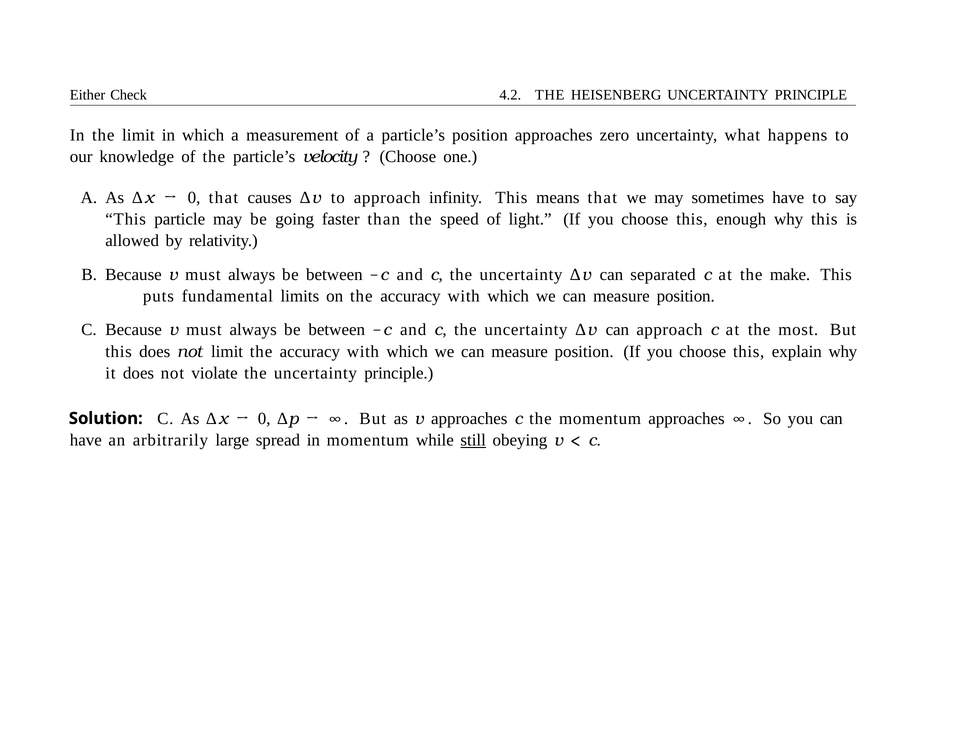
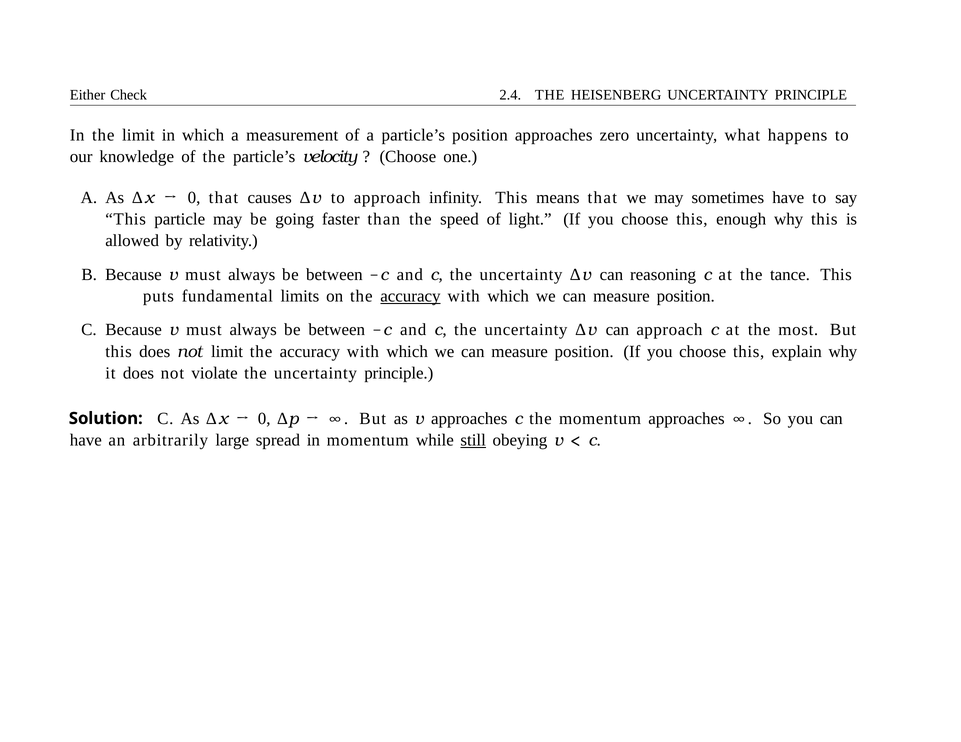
4.2: 4.2 -> 2.4 (510, 95)
separated: separated -> reasoning (663, 275)
make: make -> tance (790, 275)
accuracy underline: none -> present (410, 296)
